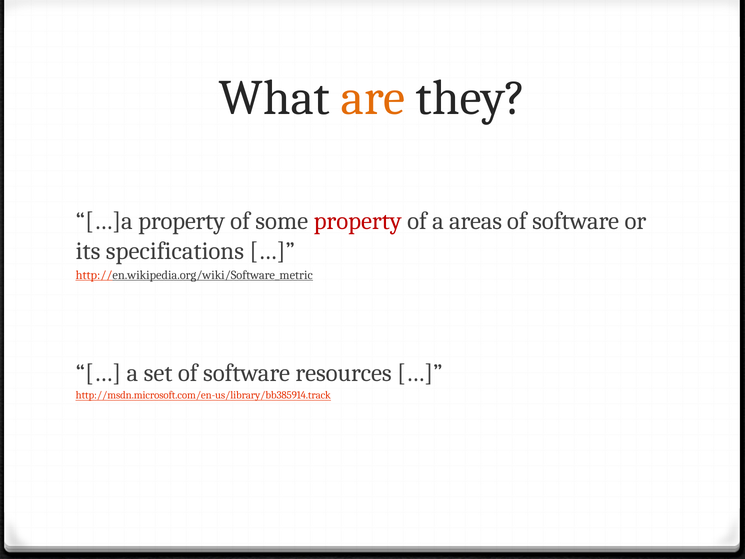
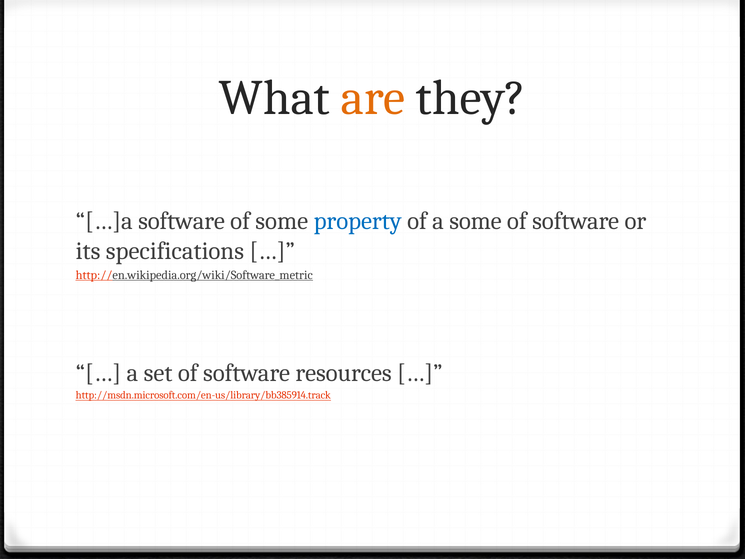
…]a property: property -> software (182, 221)
property colour: red -> blue (358, 221)
a areas: areas -> some (476, 221)
